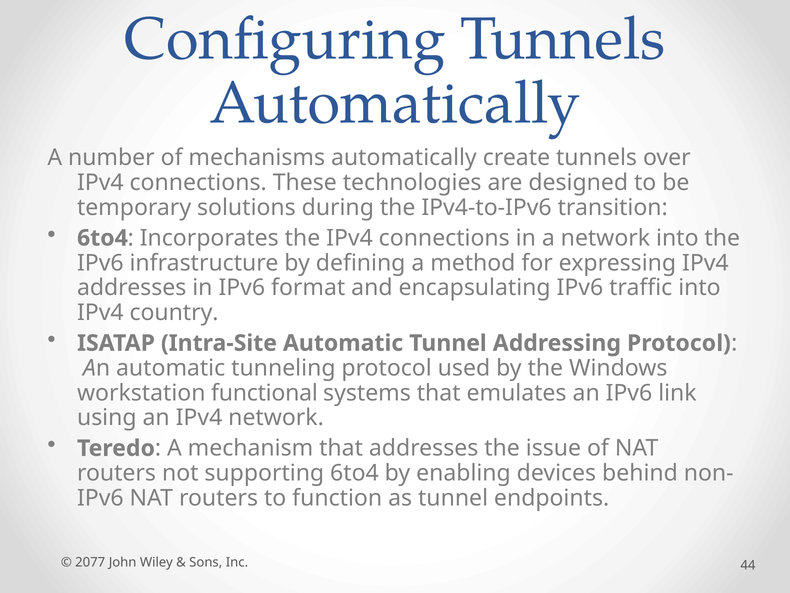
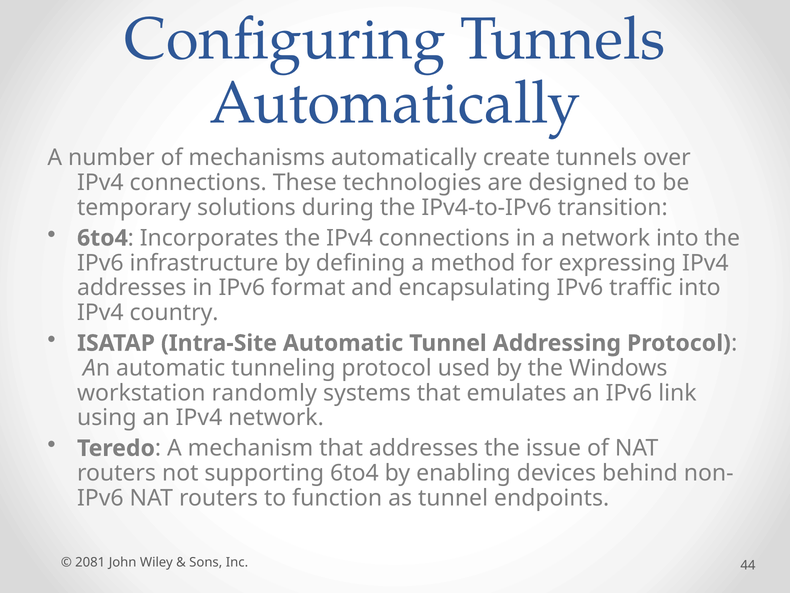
functional: functional -> randomly (264, 393)
2077: 2077 -> 2081 (90, 562)
